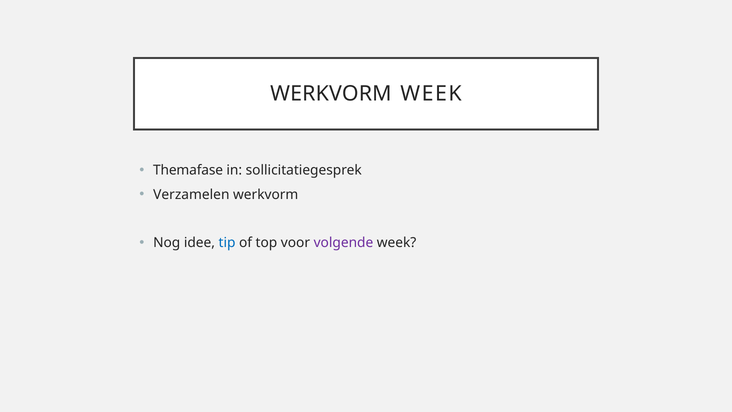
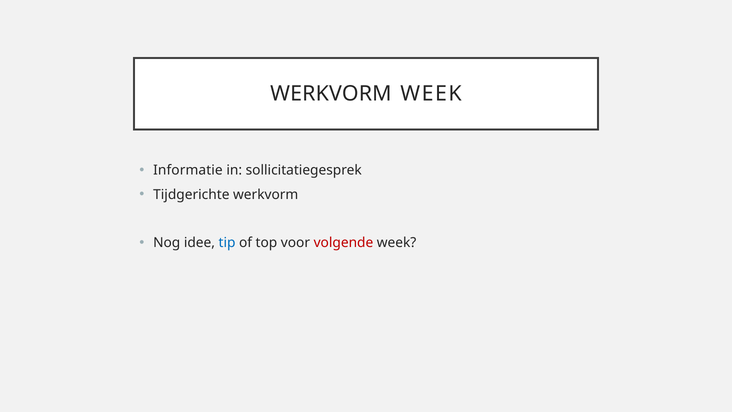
Themafase: Themafase -> Informatie (188, 170)
Verzamelen: Verzamelen -> Tijdgerichte (191, 194)
volgende colour: purple -> red (343, 243)
